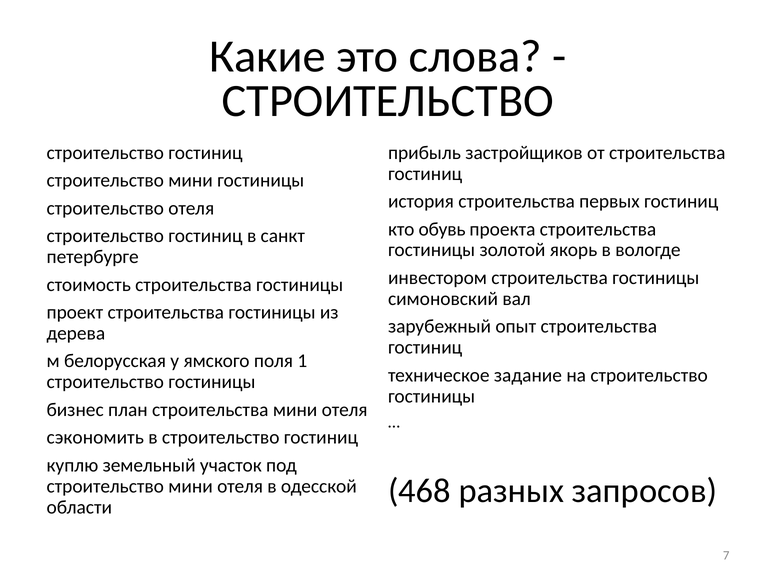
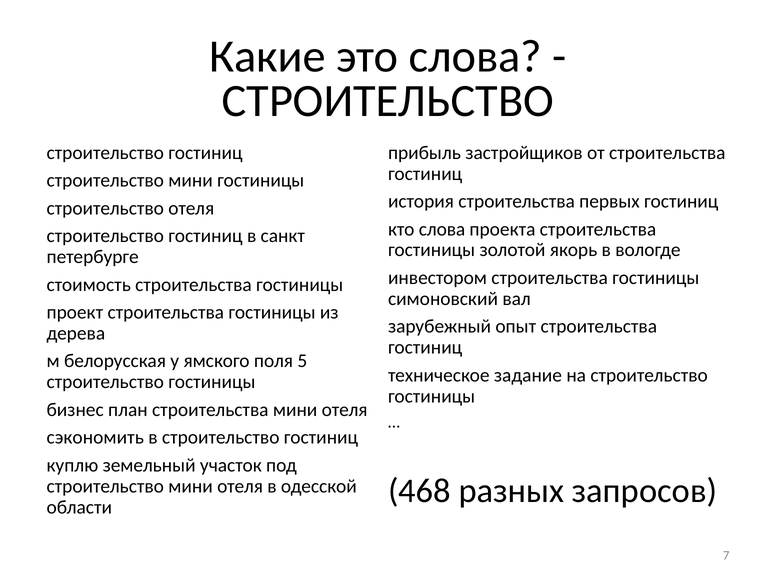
кто обувь: обувь -> слова (442, 229)
1: 1 -> 5 (302, 361)
